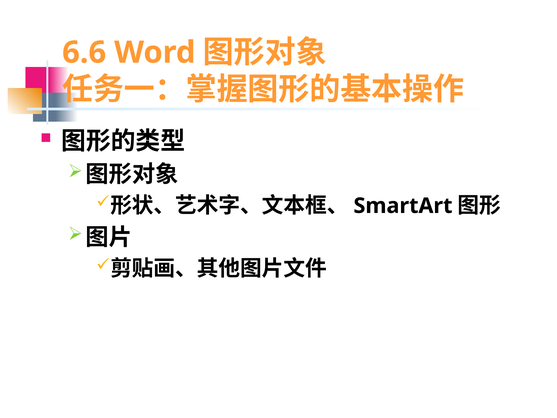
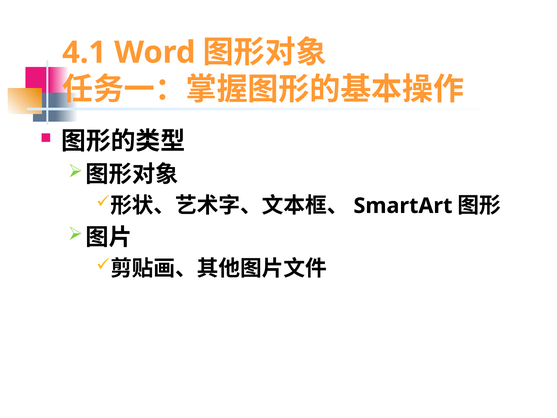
6.6: 6.6 -> 4.1 (84, 52)
